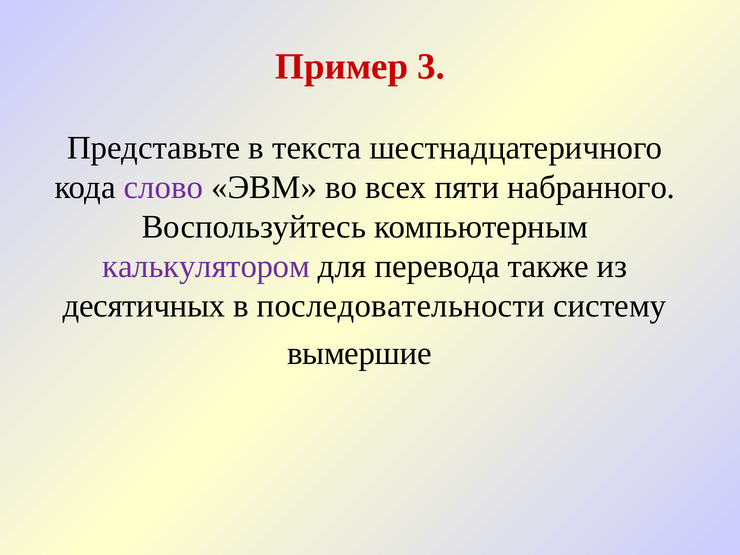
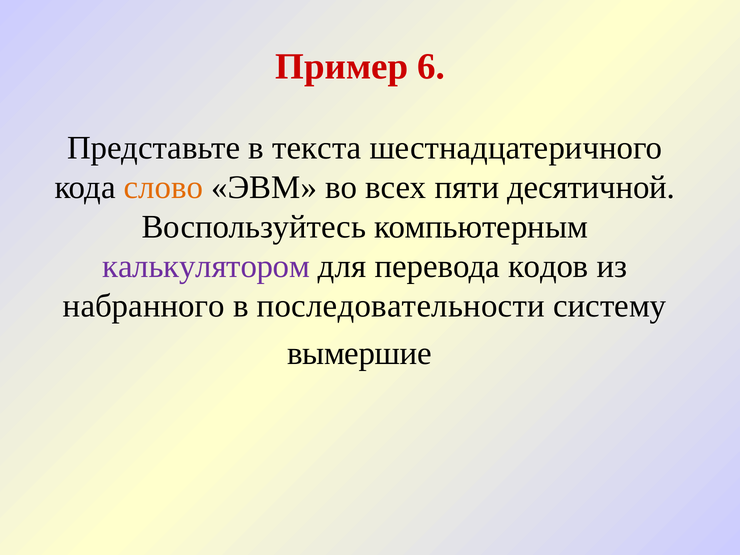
3: 3 -> 6 (431, 67)
слово colour: purple -> orange (163, 187)
набранного: набранного -> десятичной (591, 187)
также: также -> кодов (548, 266)
десятичных: десятичных -> набранного (144, 306)
